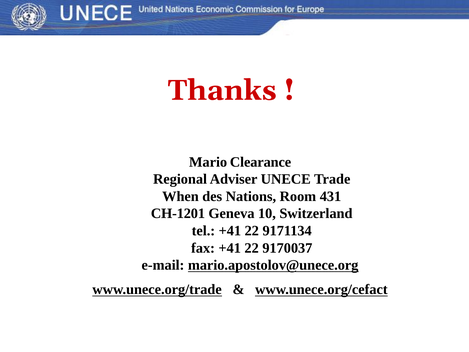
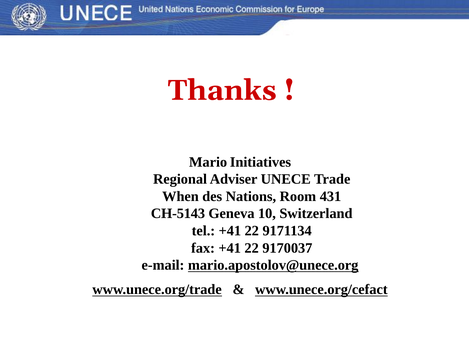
Clearance: Clearance -> Initiatives (260, 162)
CH-1201: CH-1201 -> CH-5143 (178, 213)
